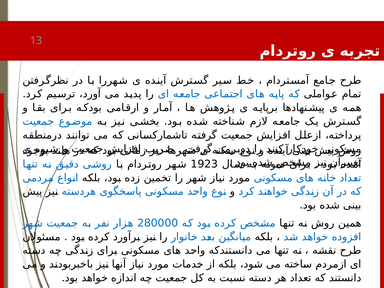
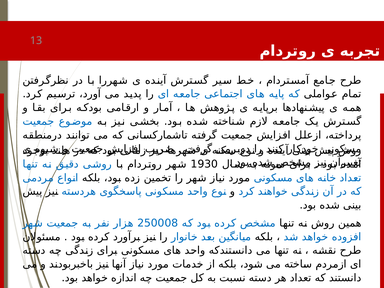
1923: 1923 -> 1930 (204, 164)
280000: 280000 -> 250008 (158, 223)
